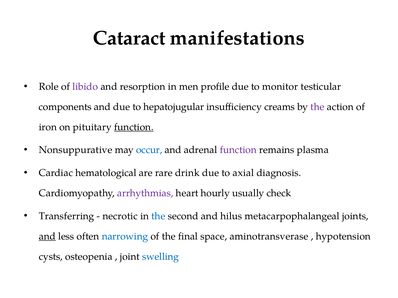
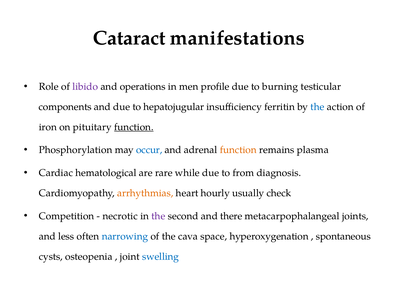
resorption: resorption -> operations (143, 87)
monitor: monitor -> burning (280, 87)
creams: creams -> ferritin (280, 107)
the colour: purple -> blue (317, 107)
Nonsuppurative: Nonsuppurative -> Phosphorylation (76, 150)
function colour: purple -> orange (238, 150)
drink: drink -> while (187, 173)
axial: axial -> from (243, 173)
arrhythmias colour: purple -> orange (145, 193)
Transferring: Transferring -> Competition (67, 216)
the colour: blue -> purple (158, 216)
hilus: hilus -> there (231, 216)
and underline: present -> none (47, 237)
final: final -> cava (188, 237)
aminotransverase: aminotransverase -> hyperoxygenation (269, 237)
hypotension: hypotension -> spontaneous (343, 237)
